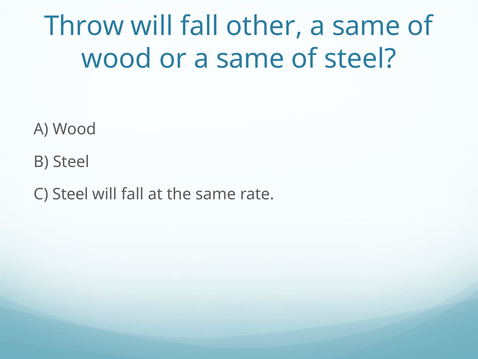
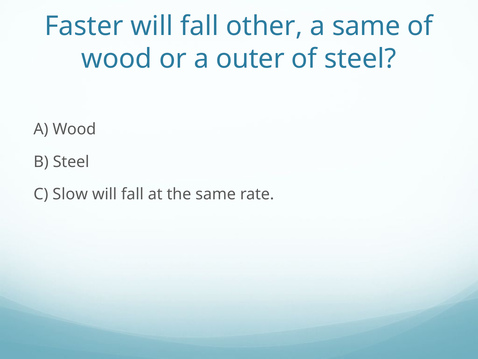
Throw: Throw -> Faster (84, 26)
or a same: same -> outer (250, 59)
C Steel: Steel -> Slow (70, 194)
